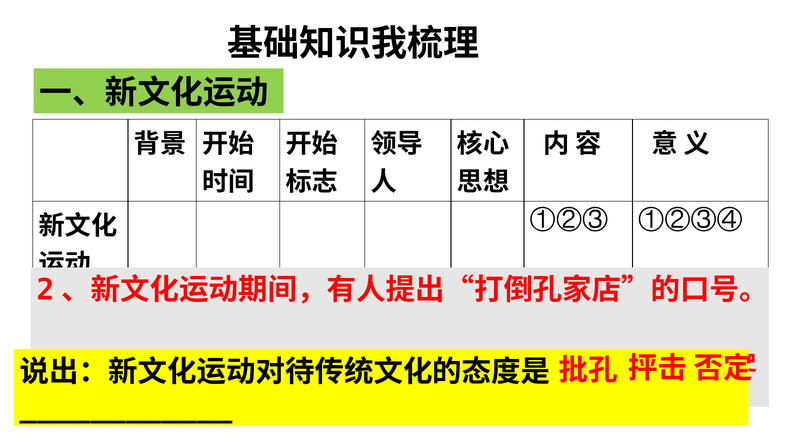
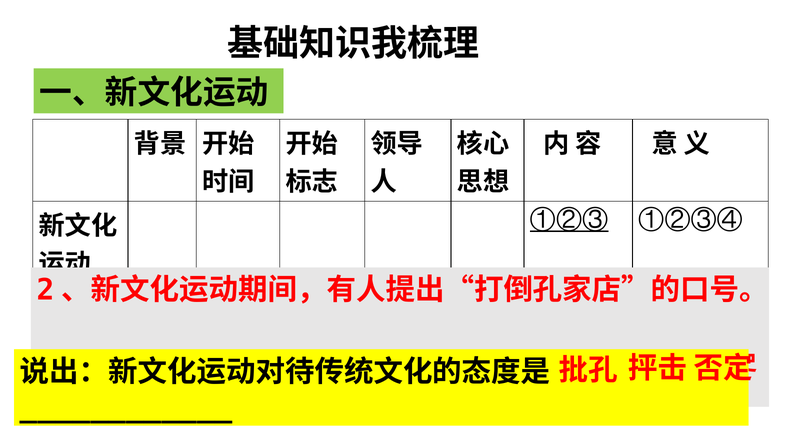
①②③ underline: none -> present (569, 220)
